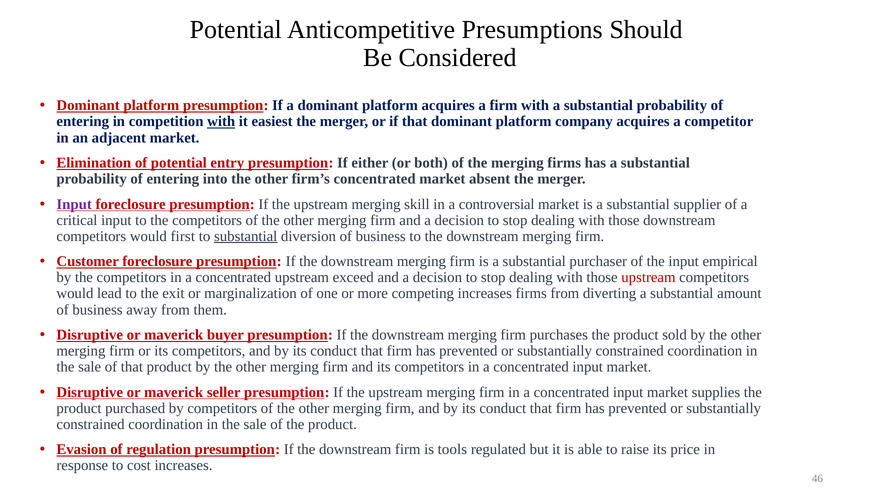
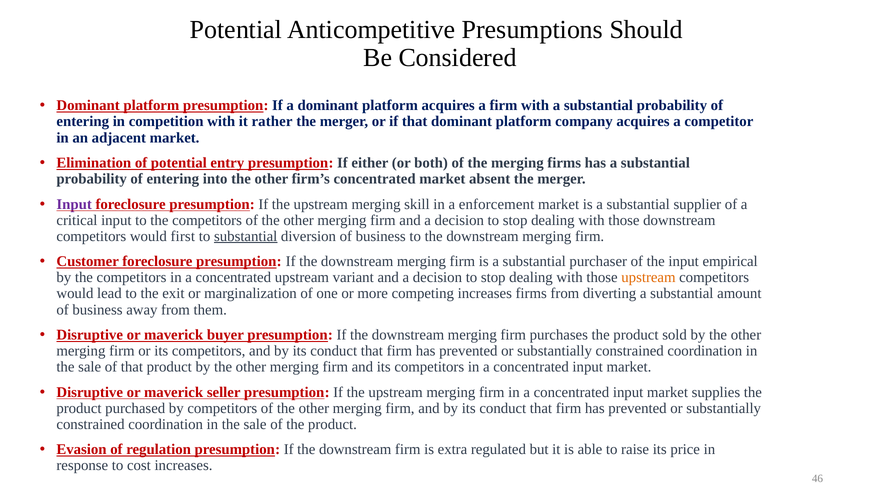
with underline: present -> none (221, 122)
easiest: easiest -> rather (272, 122)
controversial: controversial -> enforcement (497, 204)
exceed: exceed -> variant (353, 278)
upstream colour: red -> orange (648, 278)
tools: tools -> extra (452, 450)
